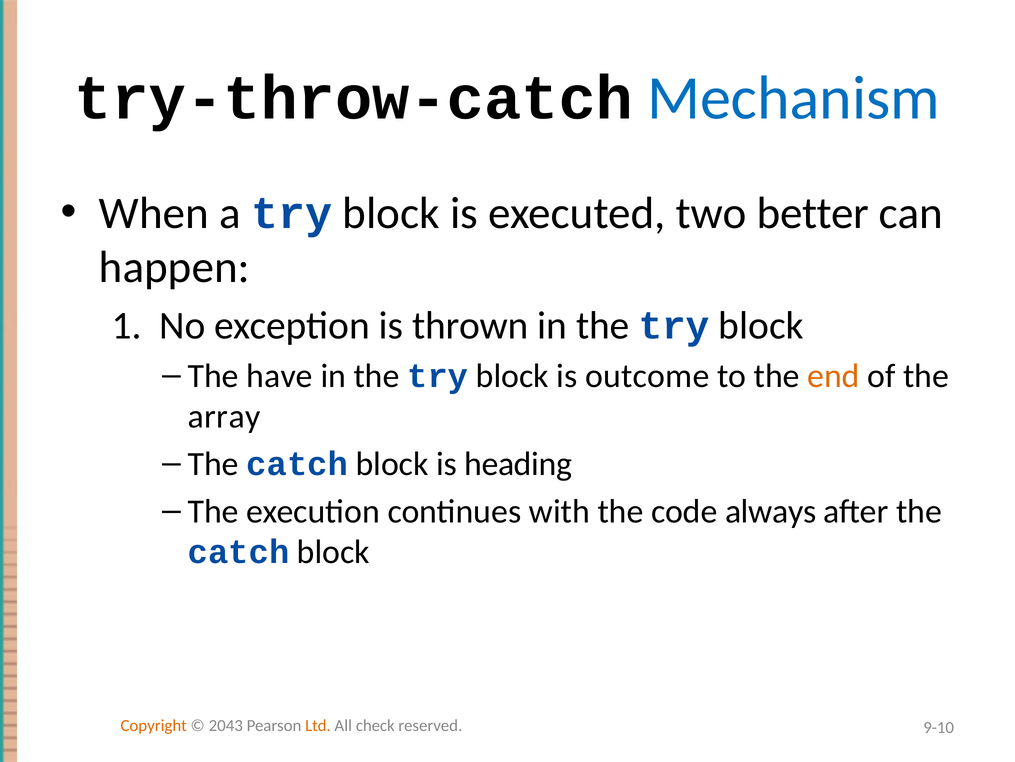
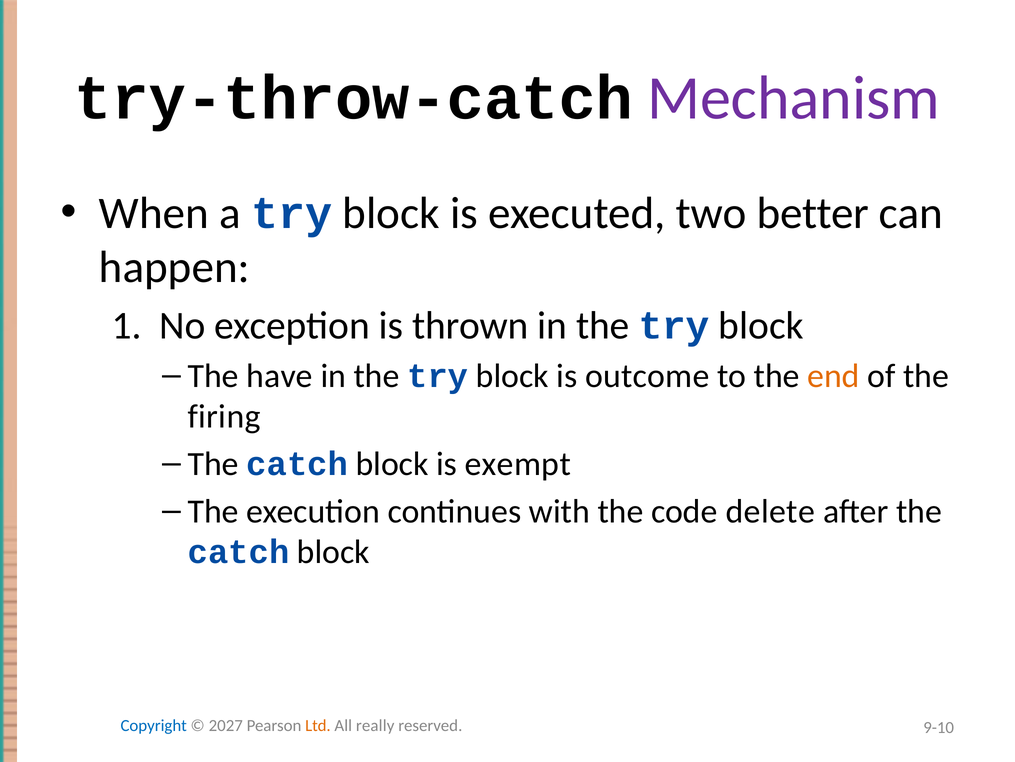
Mechanism colour: blue -> purple (794, 98)
array: array -> firing (224, 416)
heading: heading -> exempt (518, 464)
always: always -> delete (770, 511)
Copyright colour: orange -> blue (154, 725)
2043: 2043 -> 2027 (226, 725)
check: check -> really (375, 725)
